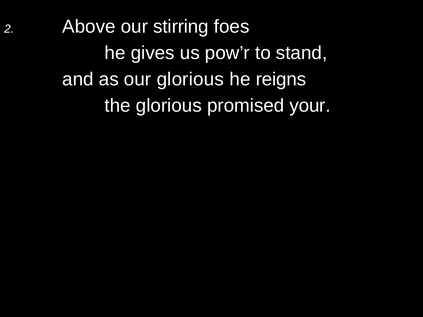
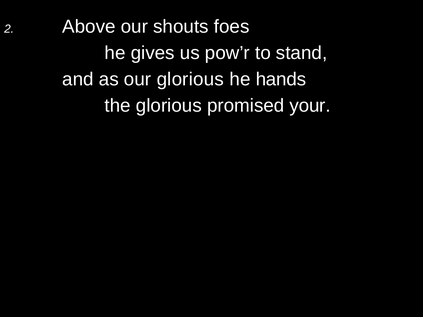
stirring: stirring -> shouts (181, 27)
reigns: reigns -> hands (281, 79)
